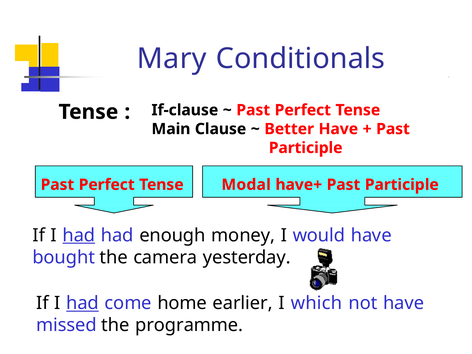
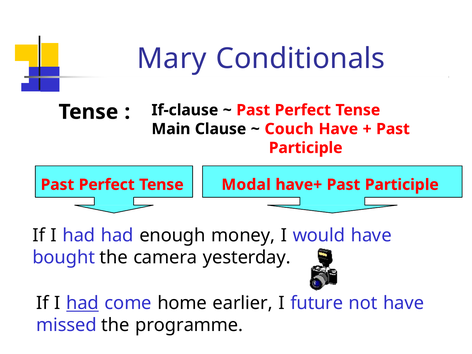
Better: Better -> Couch (289, 129)
had underline: present -> none (79, 235)
which: which -> future (317, 303)
